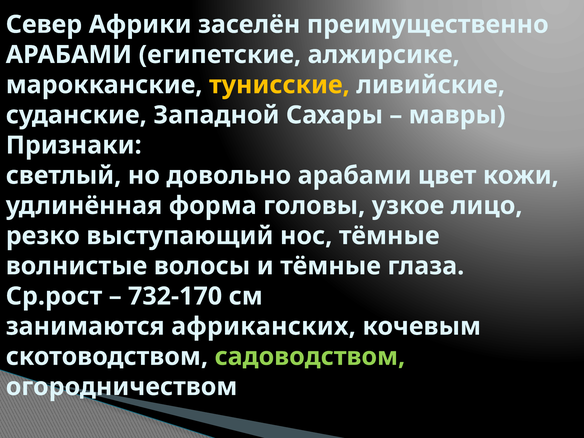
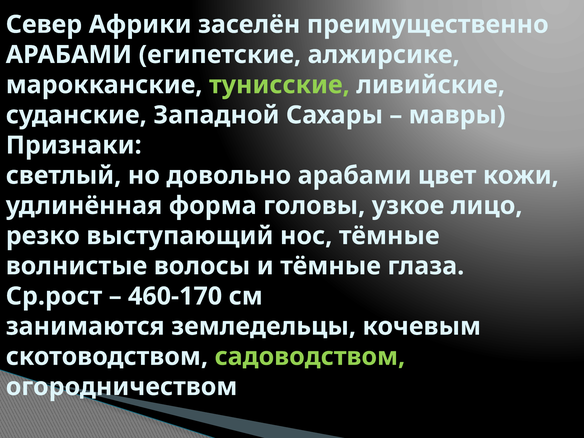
тунисские colour: yellow -> light green (279, 85)
732-170: 732-170 -> 460-170 (175, 296)
африканских: африканских -> земледельцы (264, 326)
